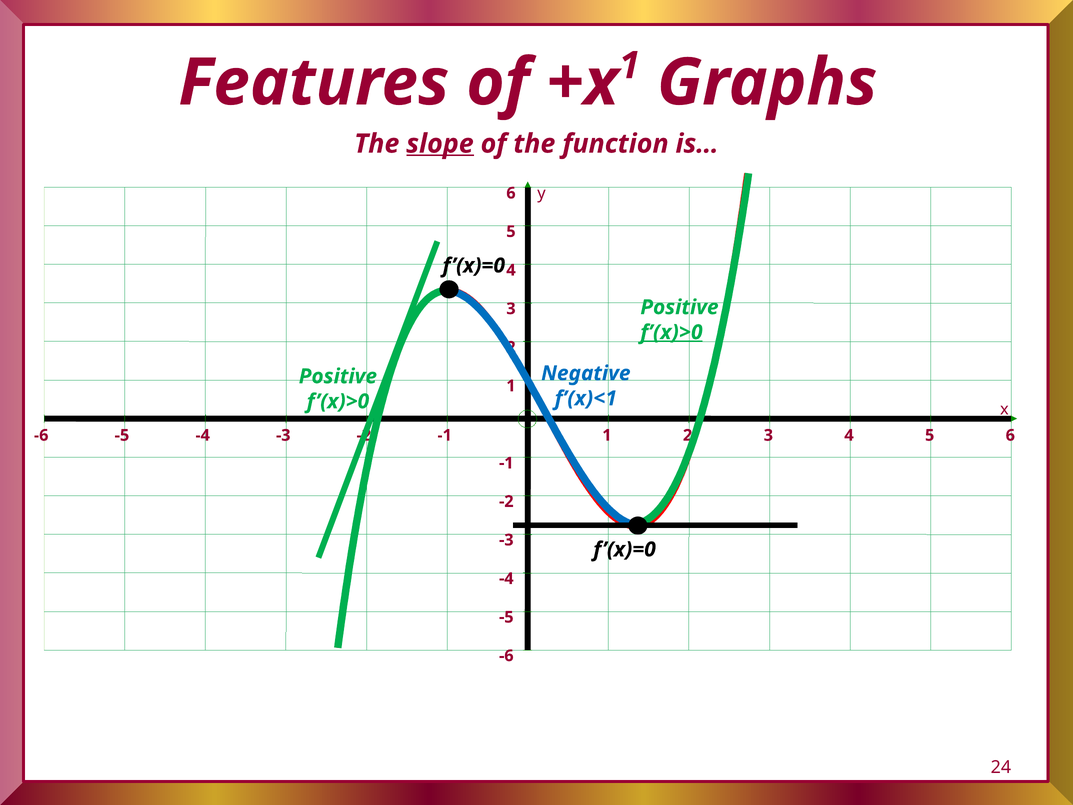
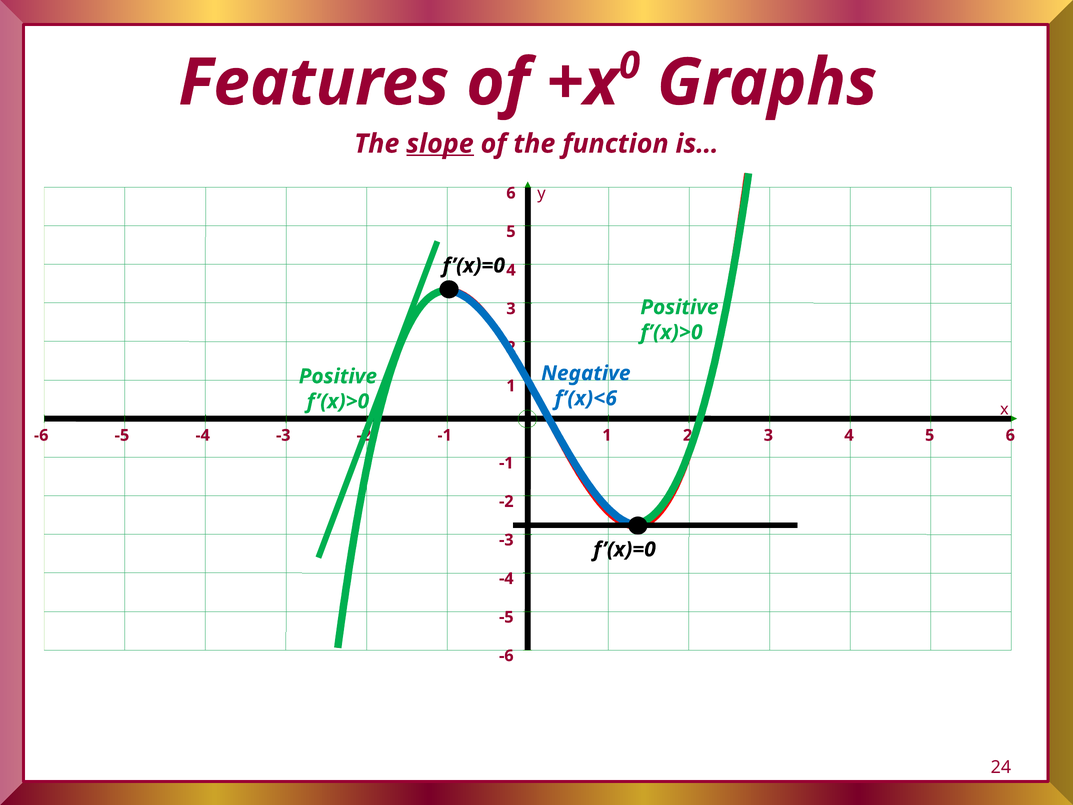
1: 1 -> 0 (630, 66)
f’(x)>0 underline: present -> none (671, 332)
f’(x)<1: f’(x)<1 -> f’(x)<6 (586, 398)
